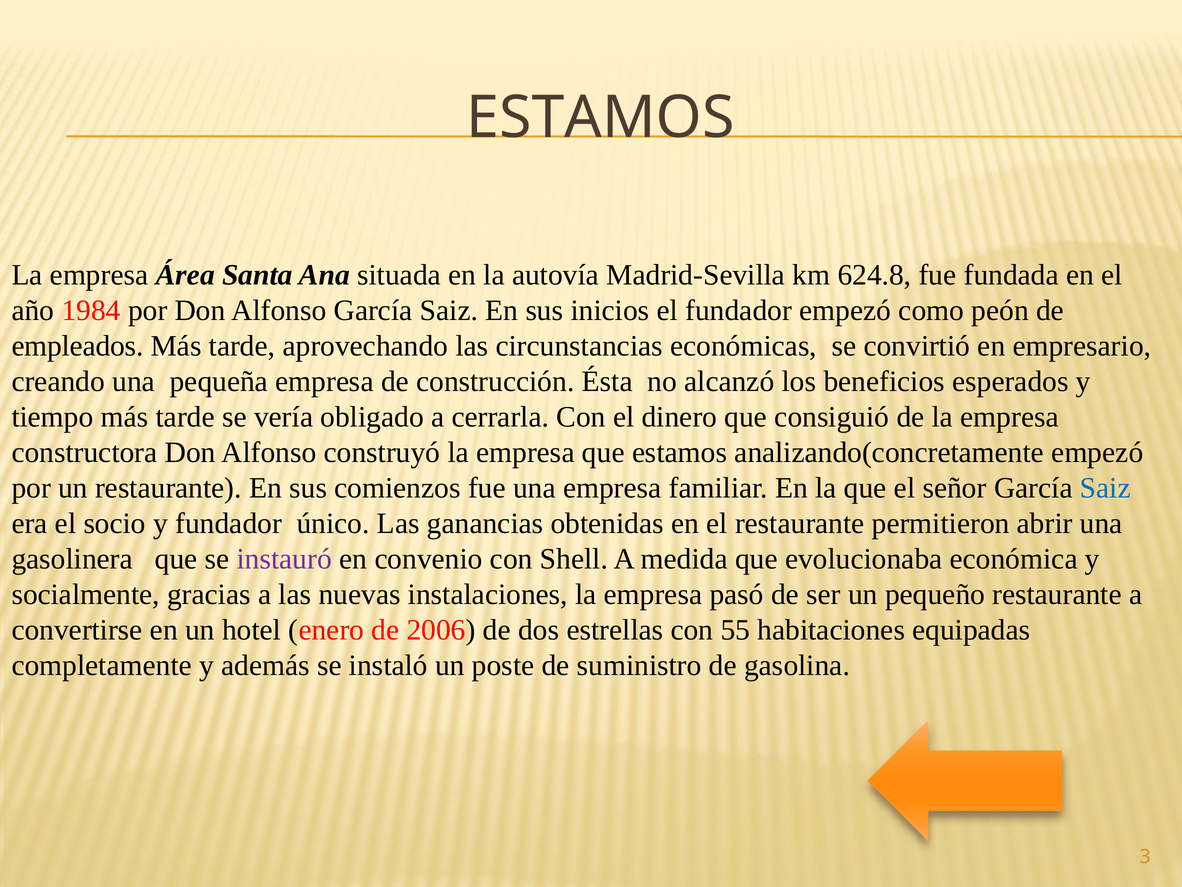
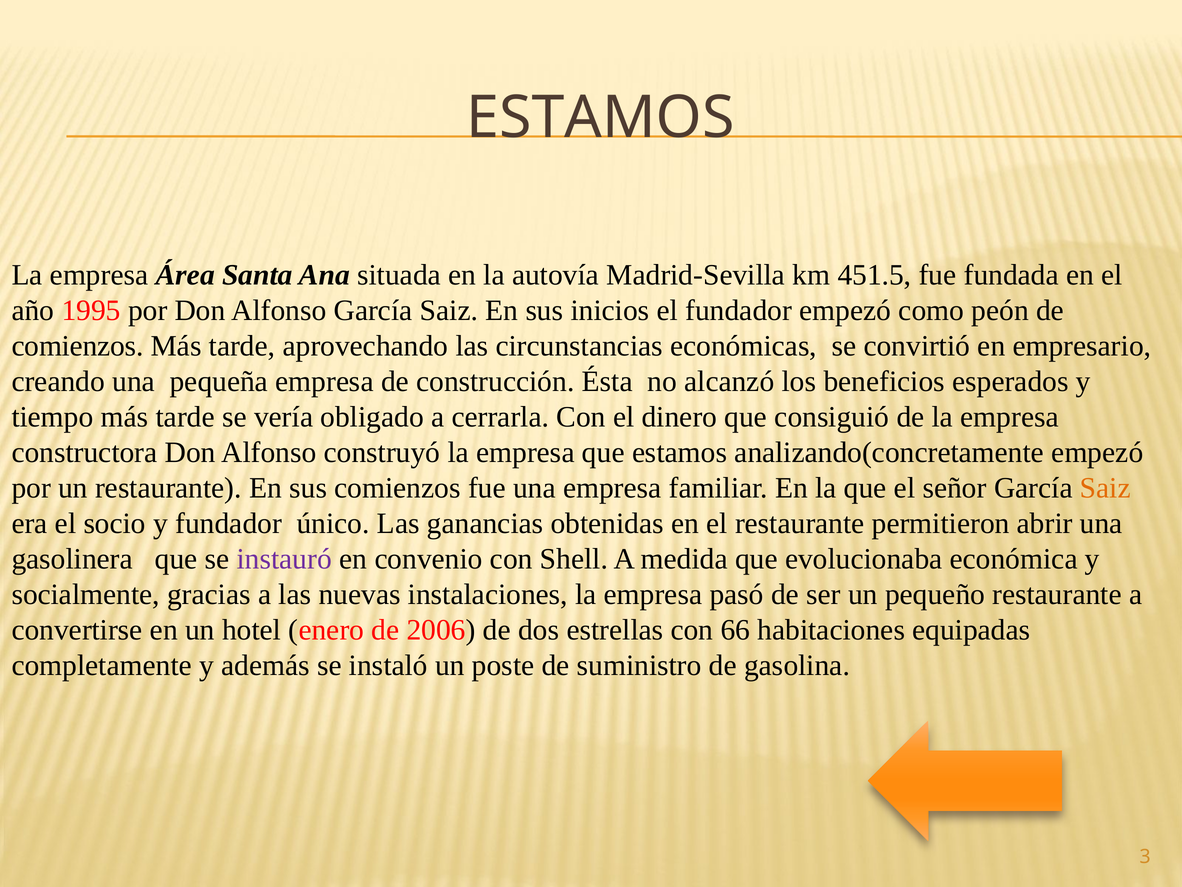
624.8: 624.8 -> 451.5 (874, 275)
1984: 1984 -> 1995 (91, 310)
empleados: empleados -> comienzos (78, 346)
Saiz colour: blue -> orange (1105, 488)
55: 55 -> 66 (735, 630)
